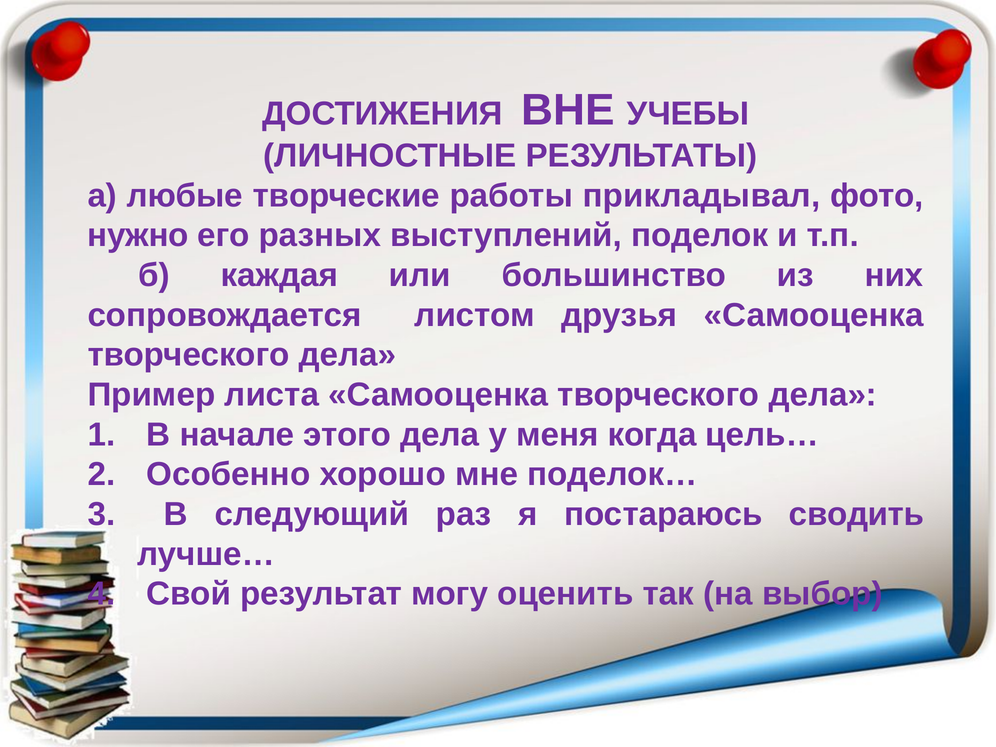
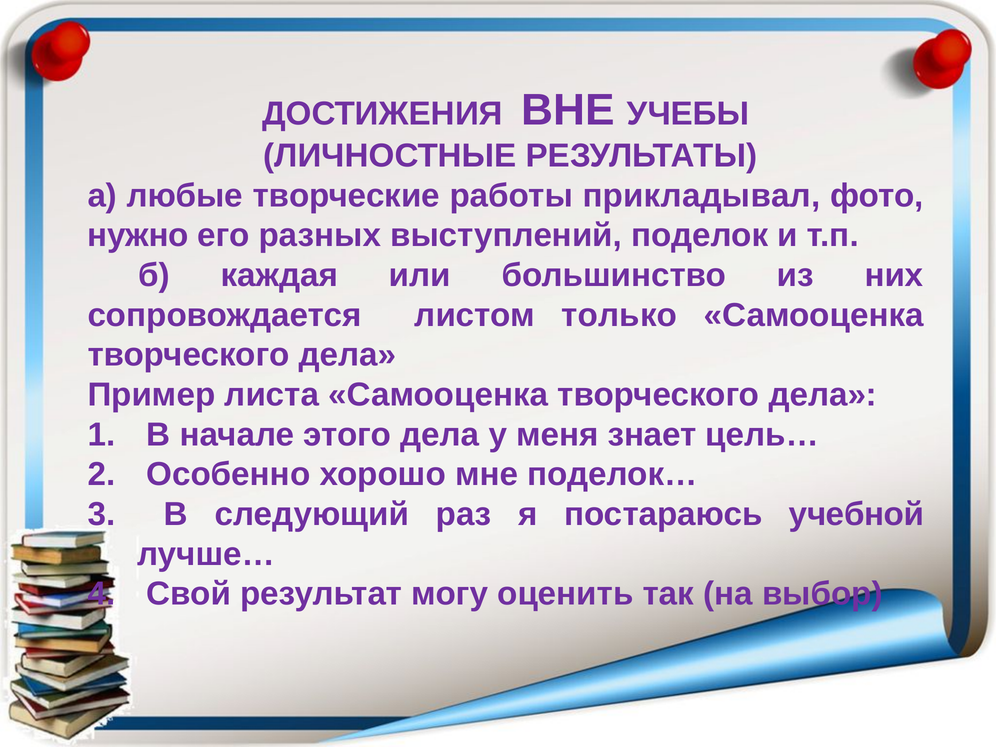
друзья: друзья -> только (619, 315)
когда: когда -> знает (652, 435)
сводить: сводить -> учебной (857, 514)
